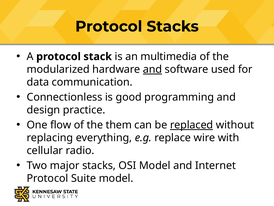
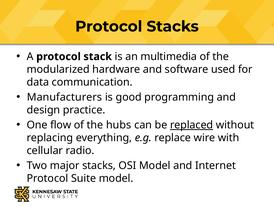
and underline: present -> none (152, 69)
Connectionless: Connectionless -> Manufacturers (64, 97)
them: them -> hubs (119, 125)
